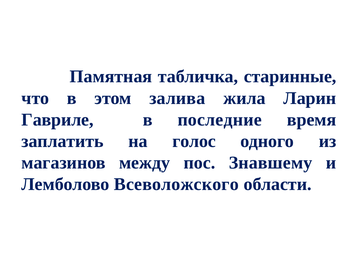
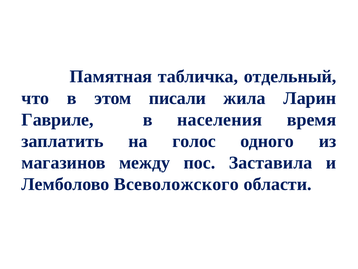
старинные: старинные -> отдельный (290, 76)
залива: залива -> писали (177, 98)
последние: последние -> населения (220, 119)
Знавшему: Знавшему -> Заставила (271, 162)
